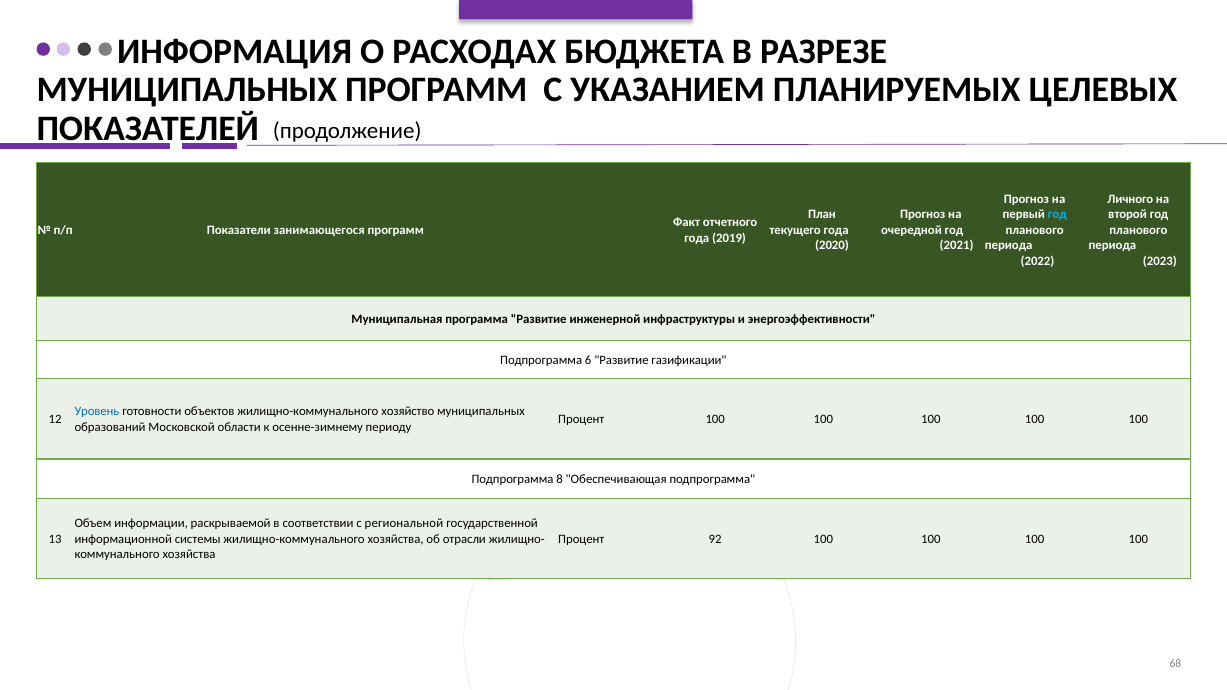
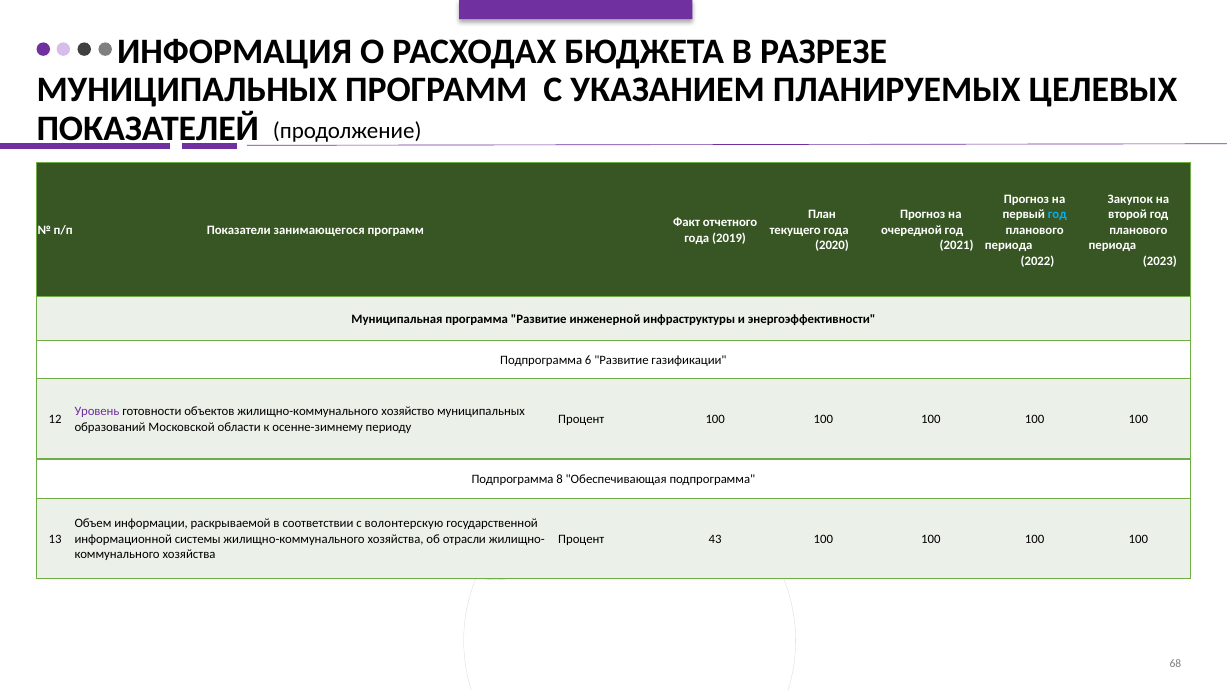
Личного: Личного -> Закупок (1130, 199)
Уровень colour: blue -> purple (97, 412)
региональной: региональной -> волонтерскую (404, 524)
92: 92 -> 43 (715, 539)
